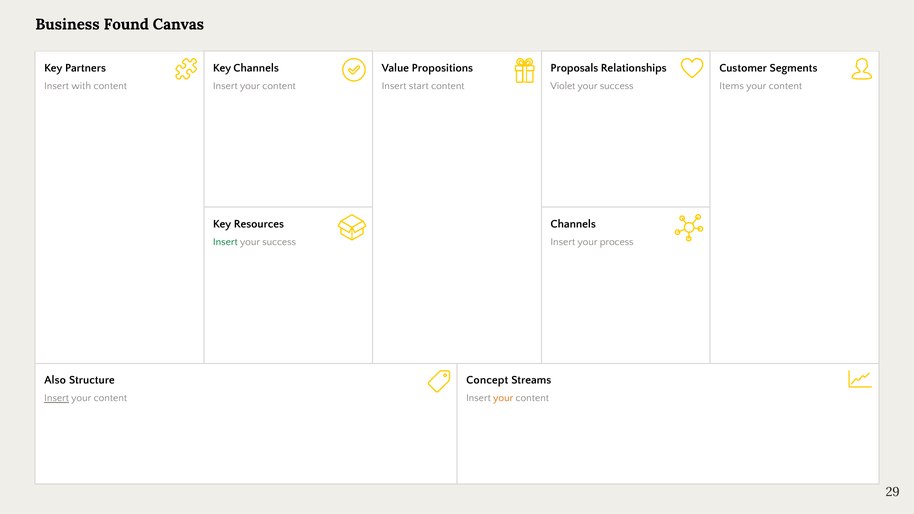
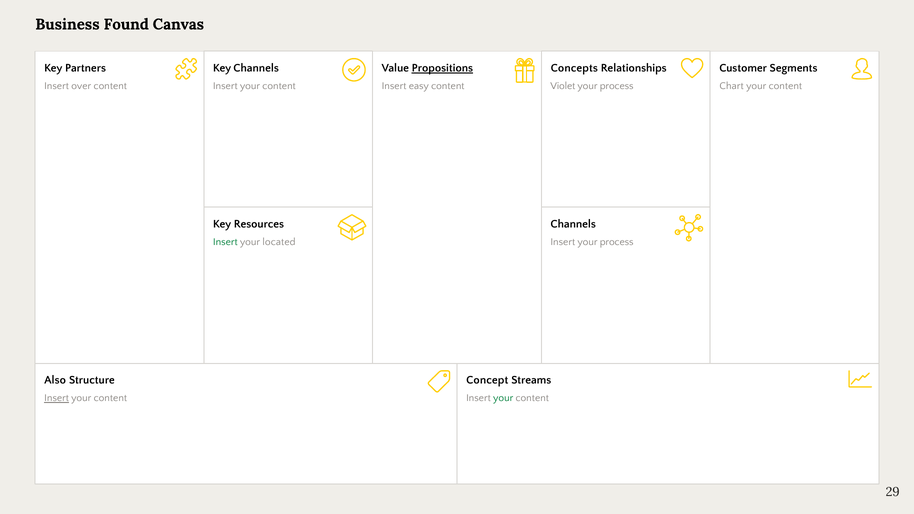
Propositions underline: none -> present (442, 68)
Proposals: Proposals -> Concepts (574, 68)
success: success -> process (617, 86)
with: with -> over (81, 86)
start: start -> easy (419, 86)
Items: Items -> Chart (732, 86)
success: success -> located (279, 242)
your colour: orange -> green (503, 398)
